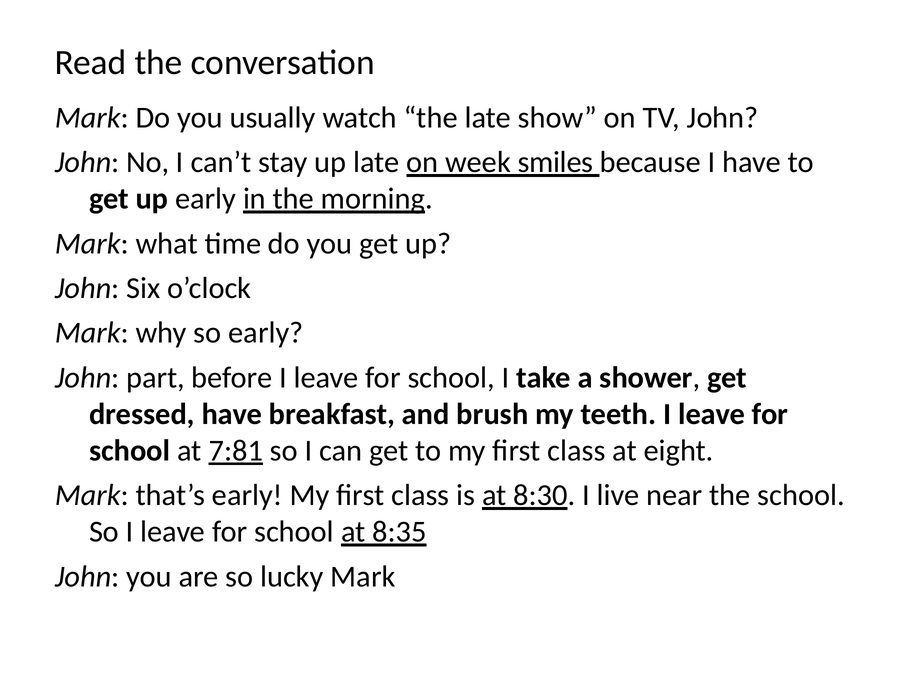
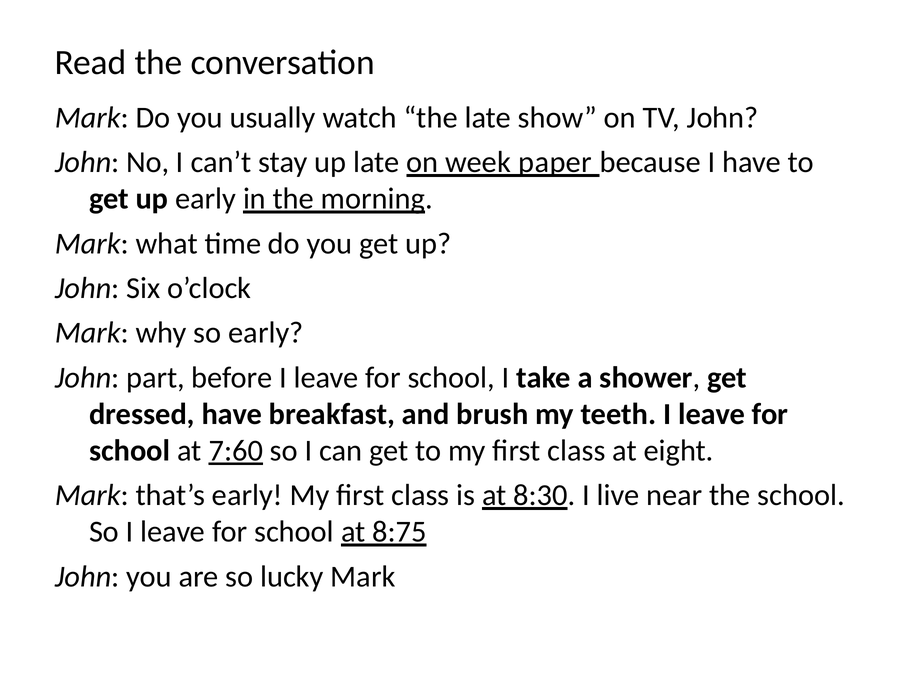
smiles: smiles -> paper (555, 162)
7:81: 7:81 -> 7:60 (236, 450)
8:35: 8:35 -> 8:75 (399, 532)
